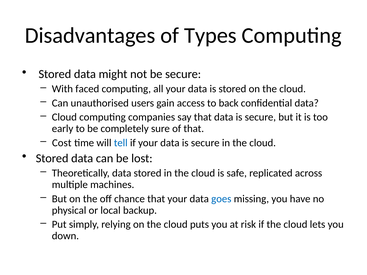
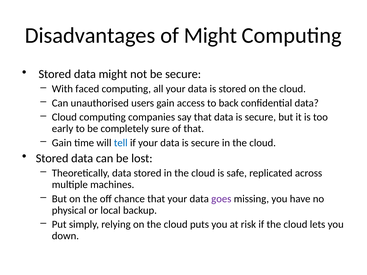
of Types: Types -> Might (210, 36)
Cost: Cost -> Gain (62, 143)
goes colour: blue -> purple (221, 199)
